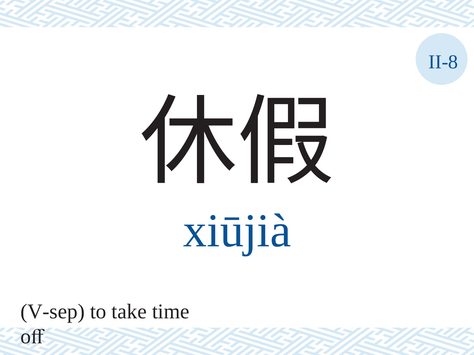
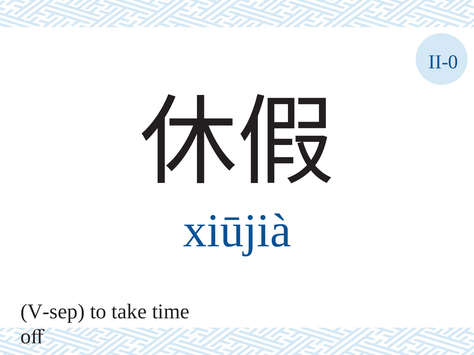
II-8: II-8 -> II-0 (443, 62)
